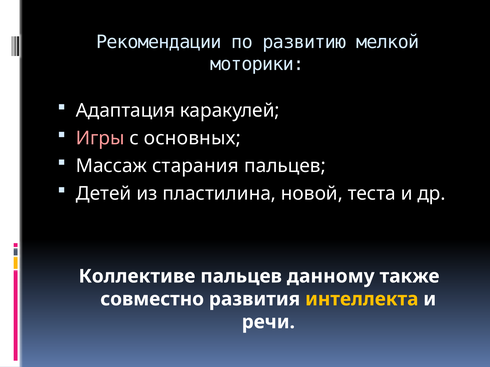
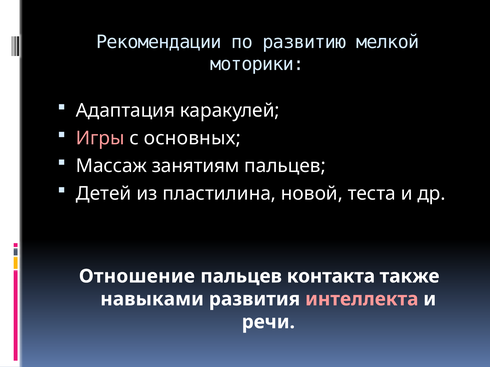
старания: старания -> занятиям (196, 166)
Коллективе: Коллективе -> Отношение (137, 277)
данному: данному -> контакта (331, 277)
совместно: совместно -> навыками (152, 299)
интеллекта colour: yellow -> pink (362, 299)
